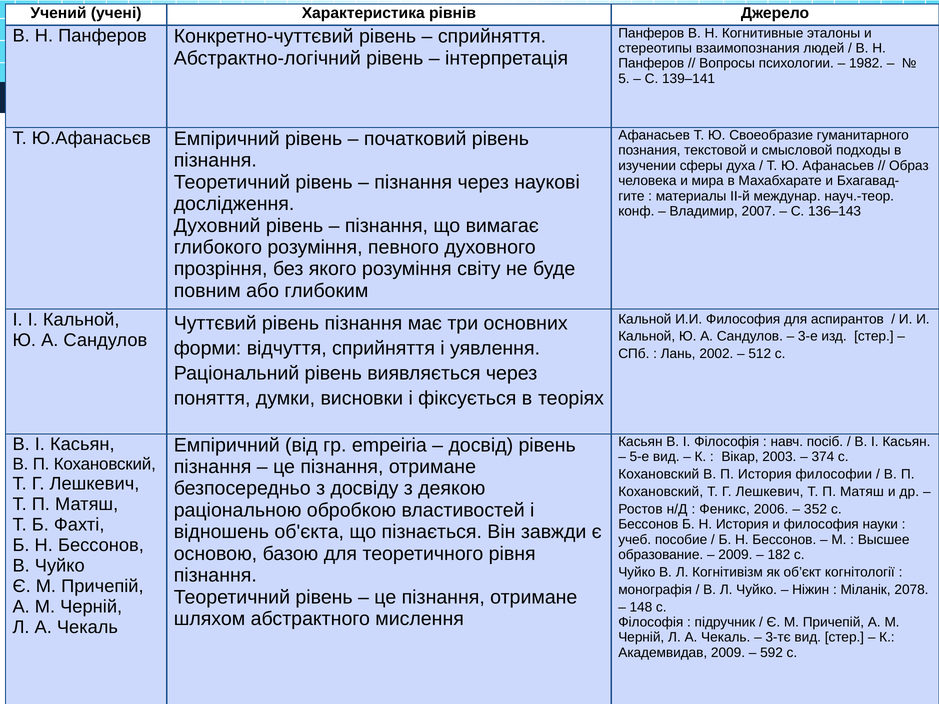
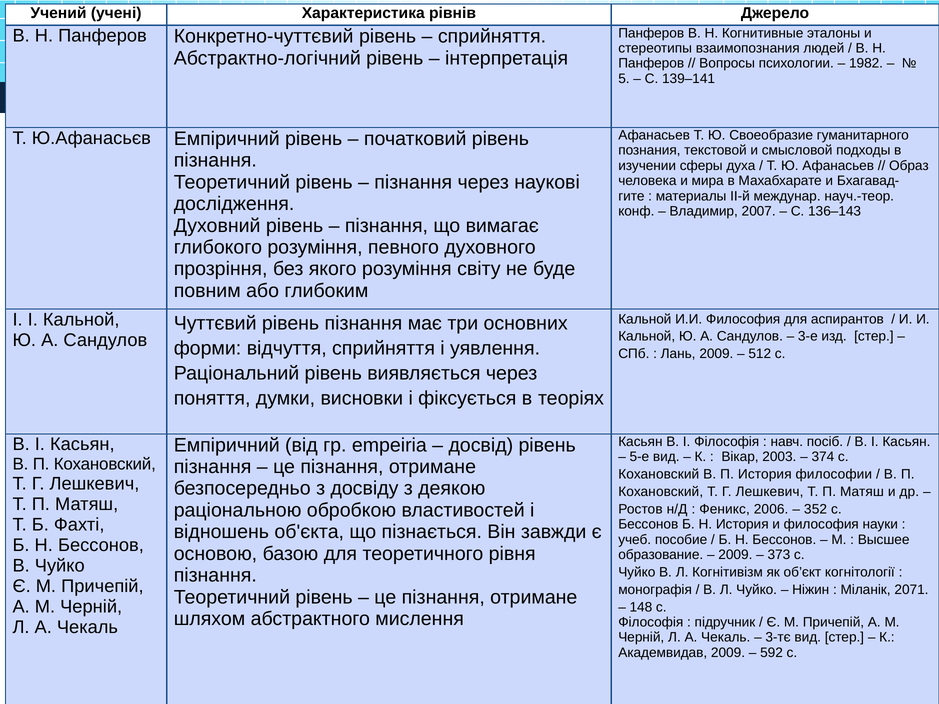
Лань 2002: 2002 -> 2009 (716, 354)
182: 182 -> 373 (779, 555)
2078: 2078 -> 2071 (911, 590)
